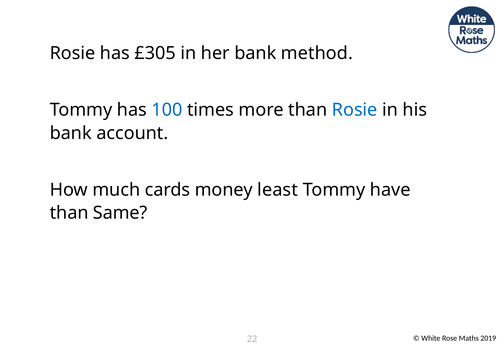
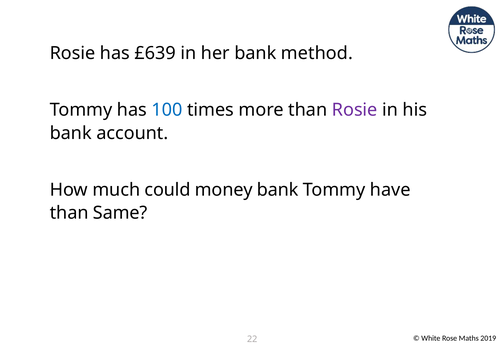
£305: £305 -> £639 (155, 53)
Rosie colour: blue -> purple (355, 110)
cards: cards -> could (168, 190)
money least: least -> bank (278, 190)
